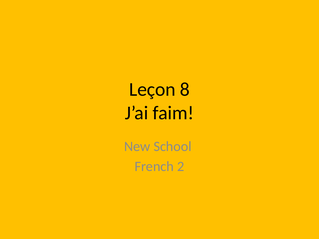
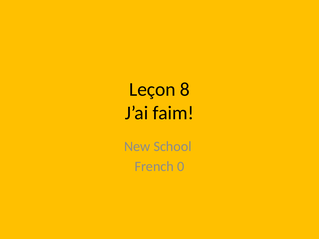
2: 2 -> 0 (181, 167)
